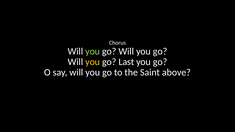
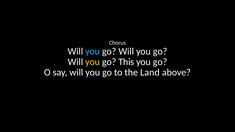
you colour: light green -> light blue (93, 51)
Last: Last -> This (126, 62)
Saint: Saint -> Land (150, 73)
